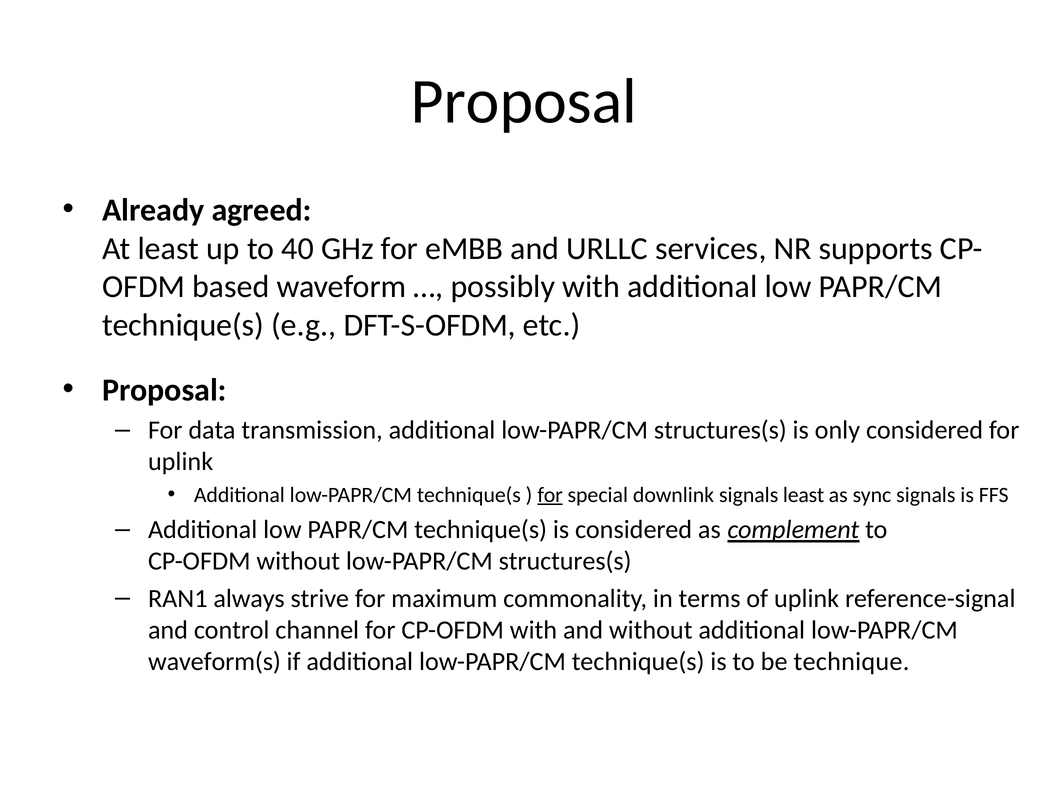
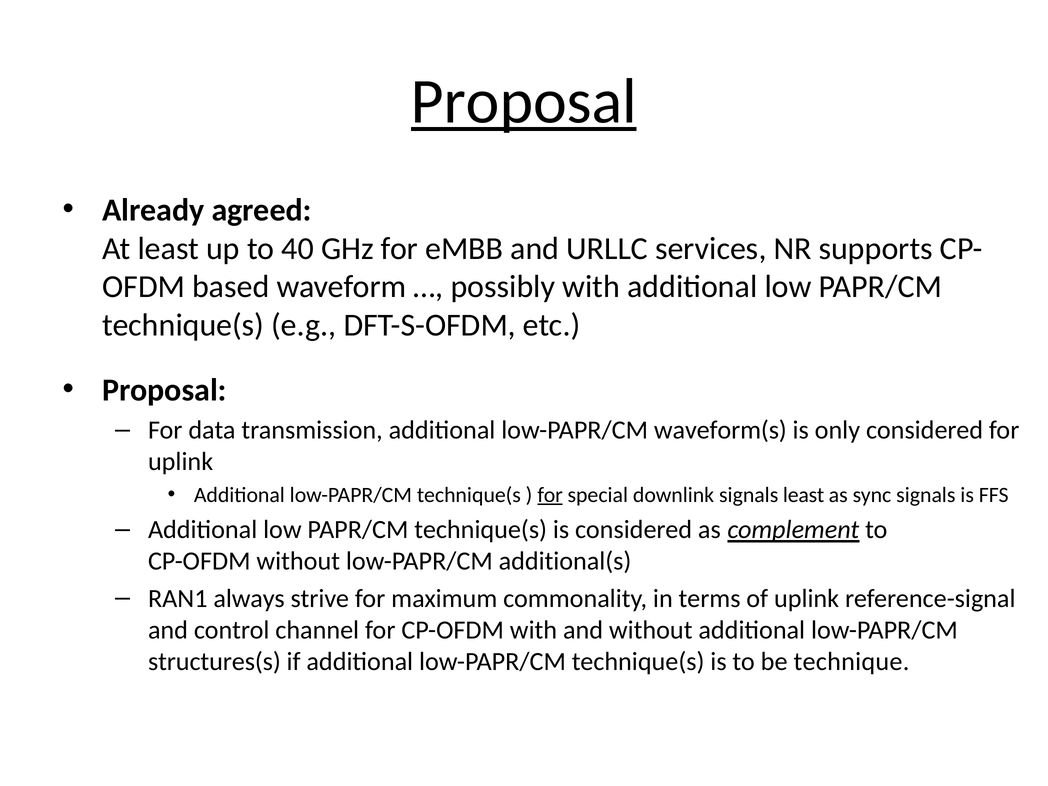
Proposal underline: none -> present (524, 101)
additional low-PAPR/CM structures(s: structures(s -> waveform(s (720, 430)
without low-PAPR/CM structures(s: structures(s -> additional(s (565, 561)
waveform(s: waveform(s -> structures(s (214, 661)
